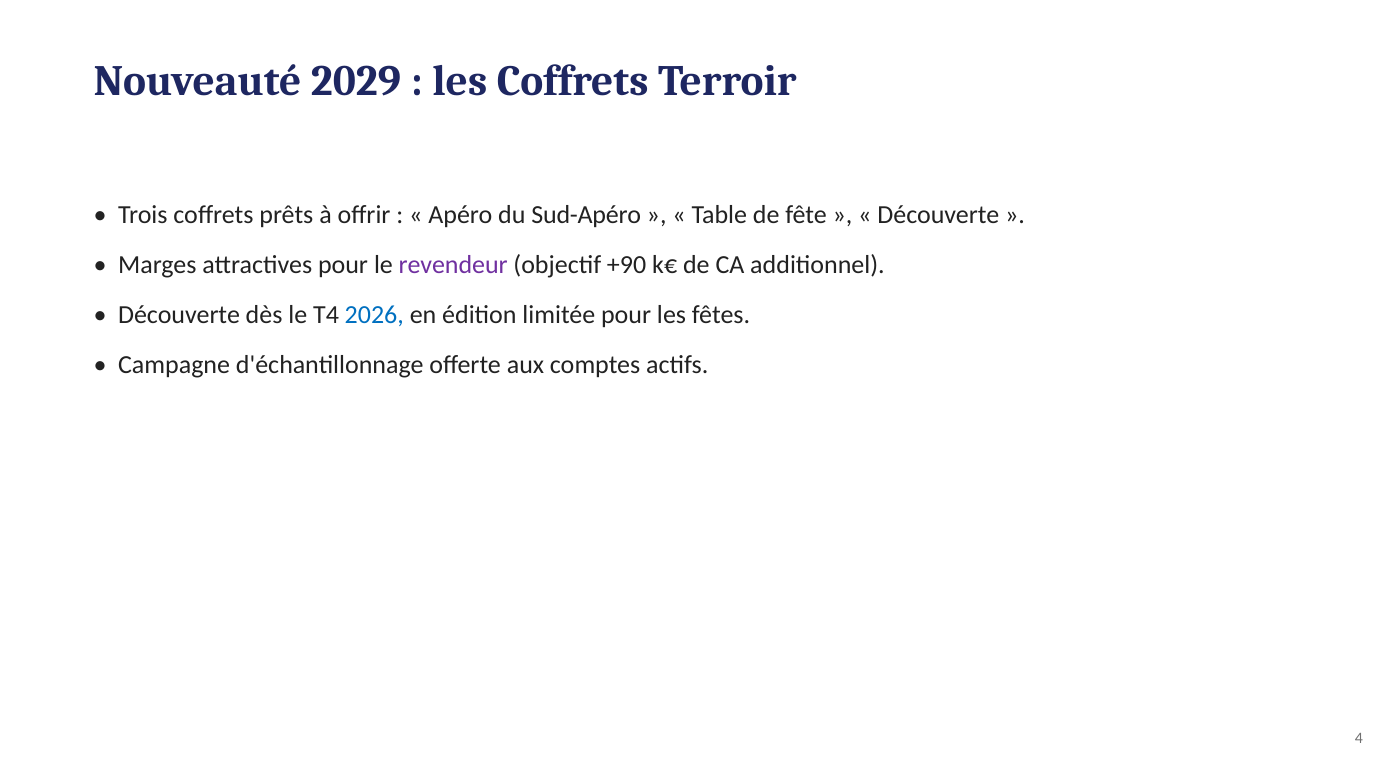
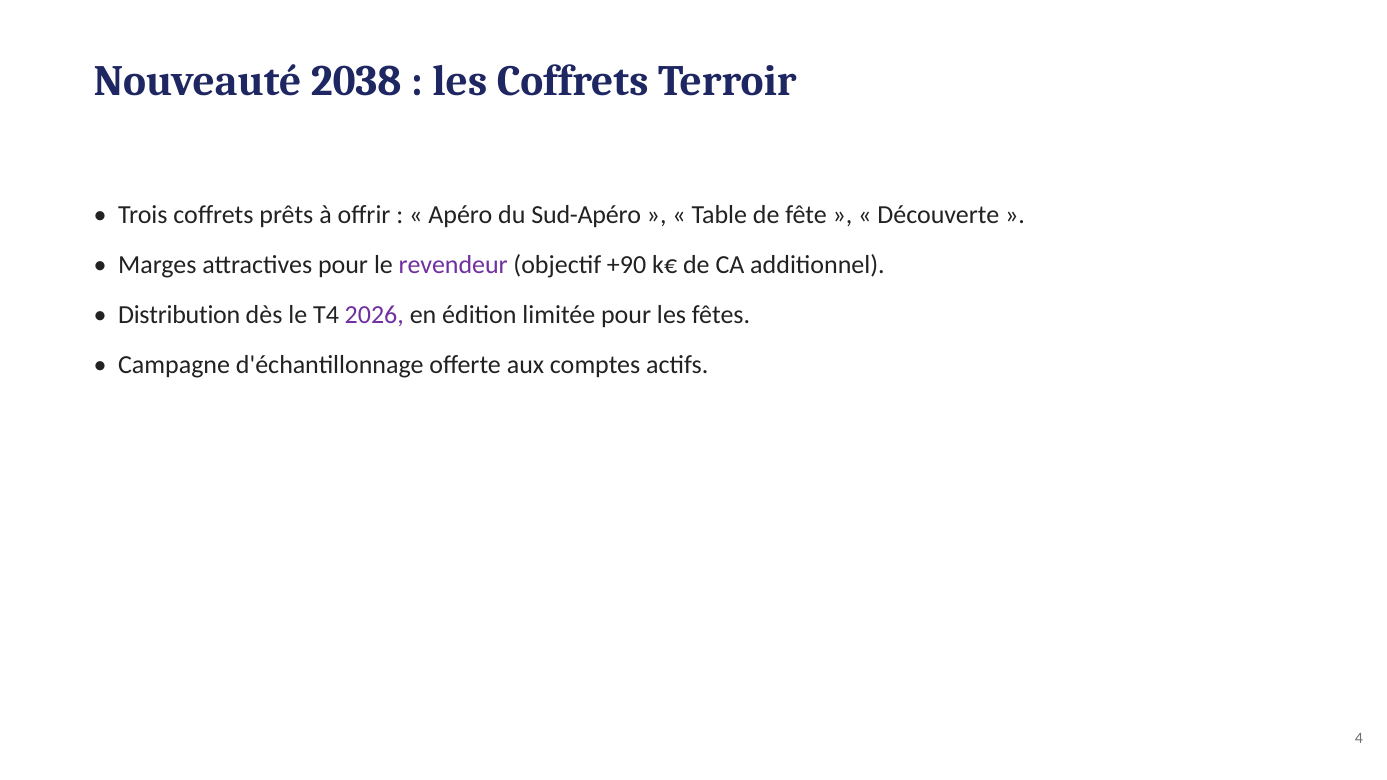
2029: 2029 -> 2038 (356, 81)
Découverte: Découverte -> Distribution (179, 315)
2026 colour: blue -> purple (374, 315)
